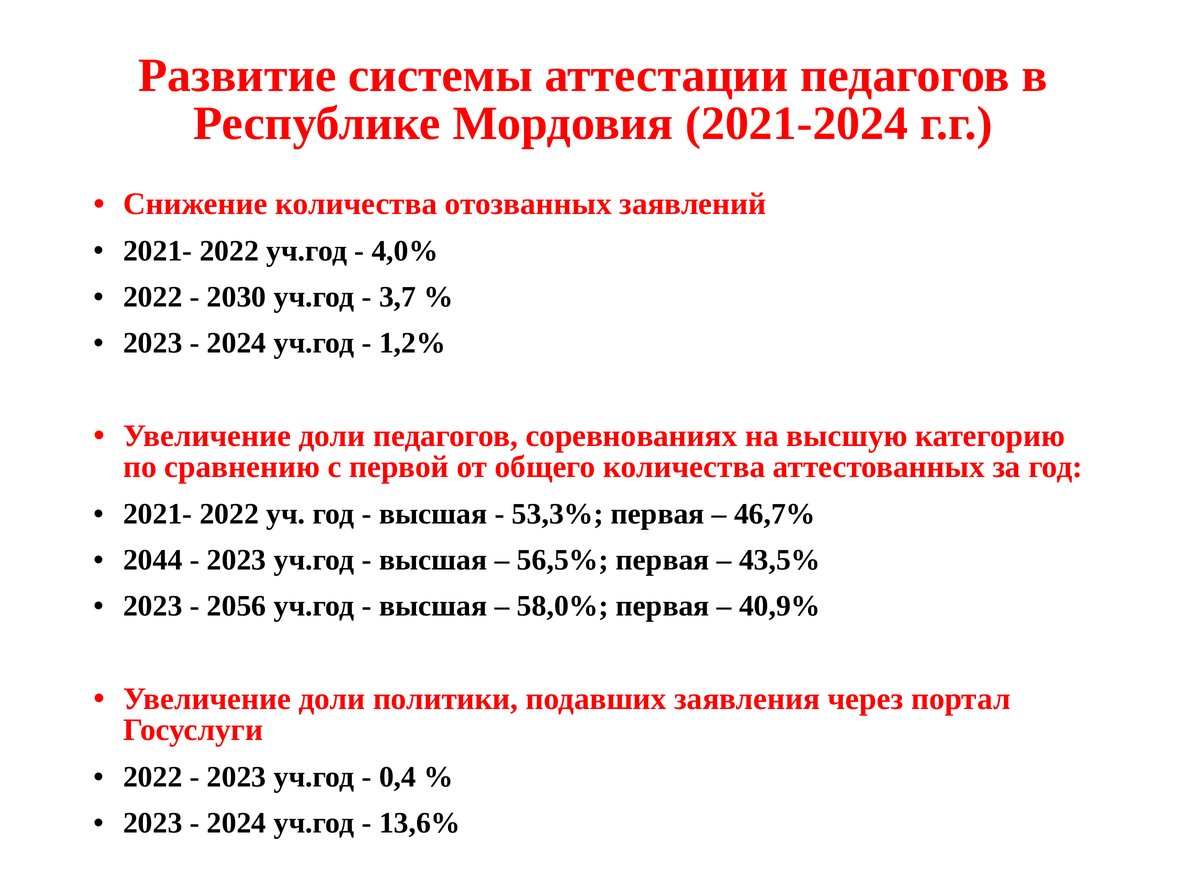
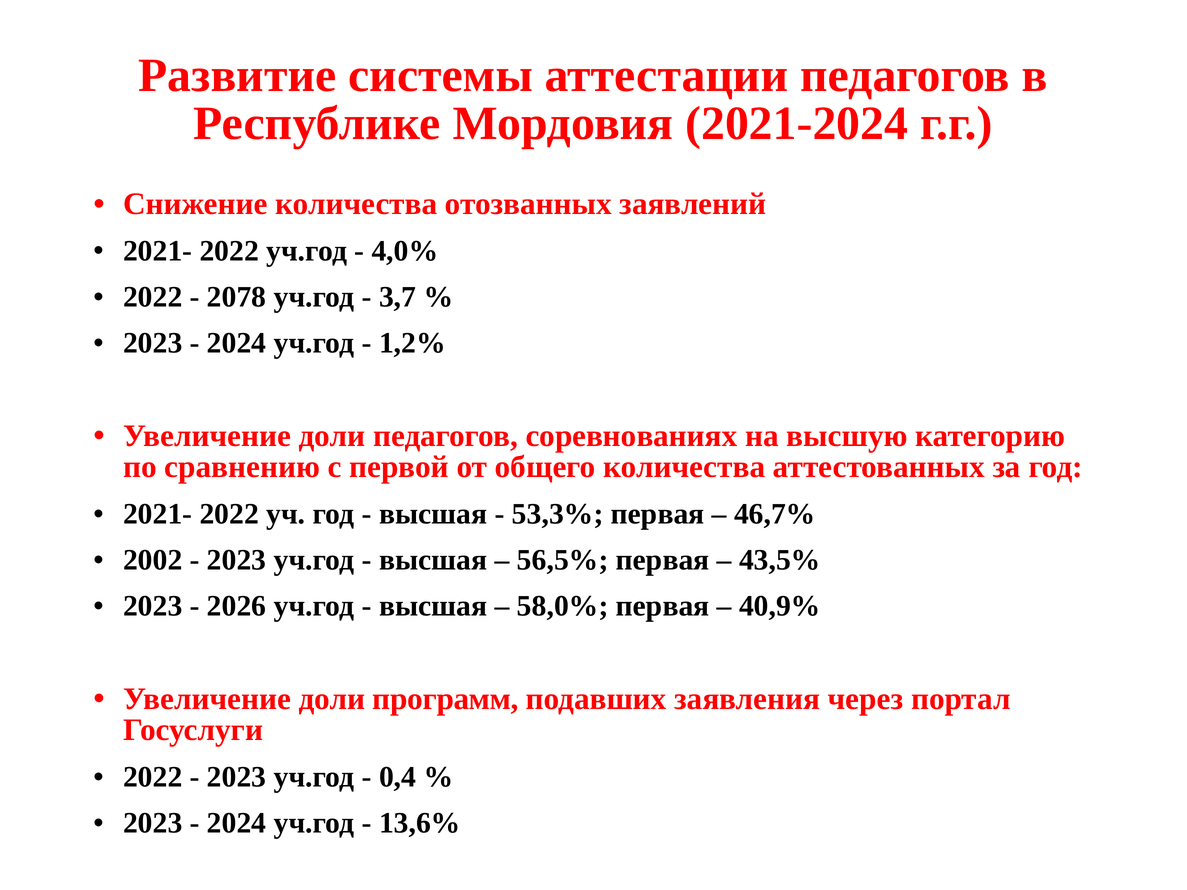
2030: 2030 -> 2078 (237, 297)
2044: 2044 -> 2002 (153, 560)
2056: 2056 -> 2026 (237, 606)
политики: политики -> программ (446, 699)
